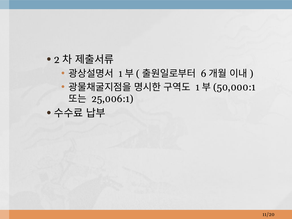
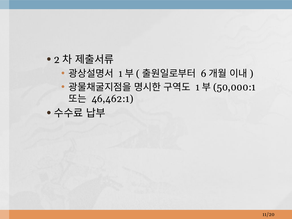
25,006:1: 25,006:1 -> 46,462:1 (112, 99)
